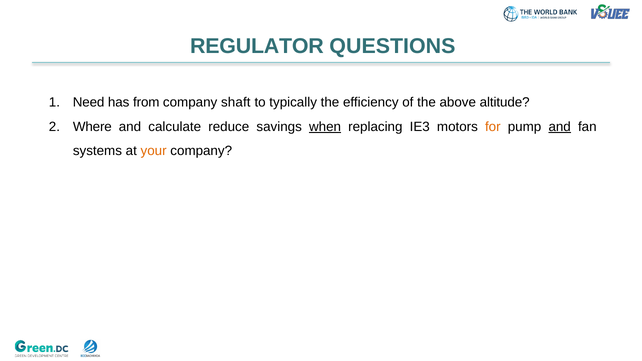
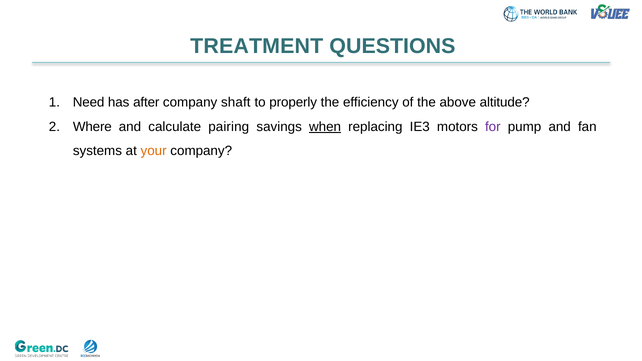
REGULATOR: REGULATOR -> TREATMENT (257, 46)
from: from -> after (146, 103)
typically: typically -> properly (293, 103)
reduce: reduce -> pairing (229, 127)
for colour: orange -> purple (493, 127)
and underline: present -> none (560, 127)
